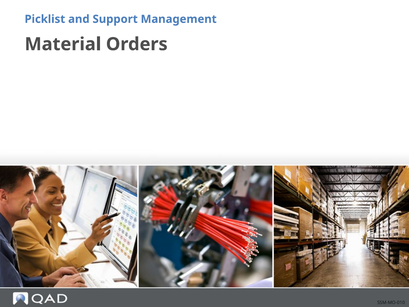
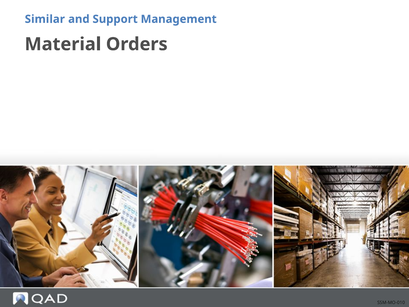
Picklist: Picklist -> Similar (45, 19)
